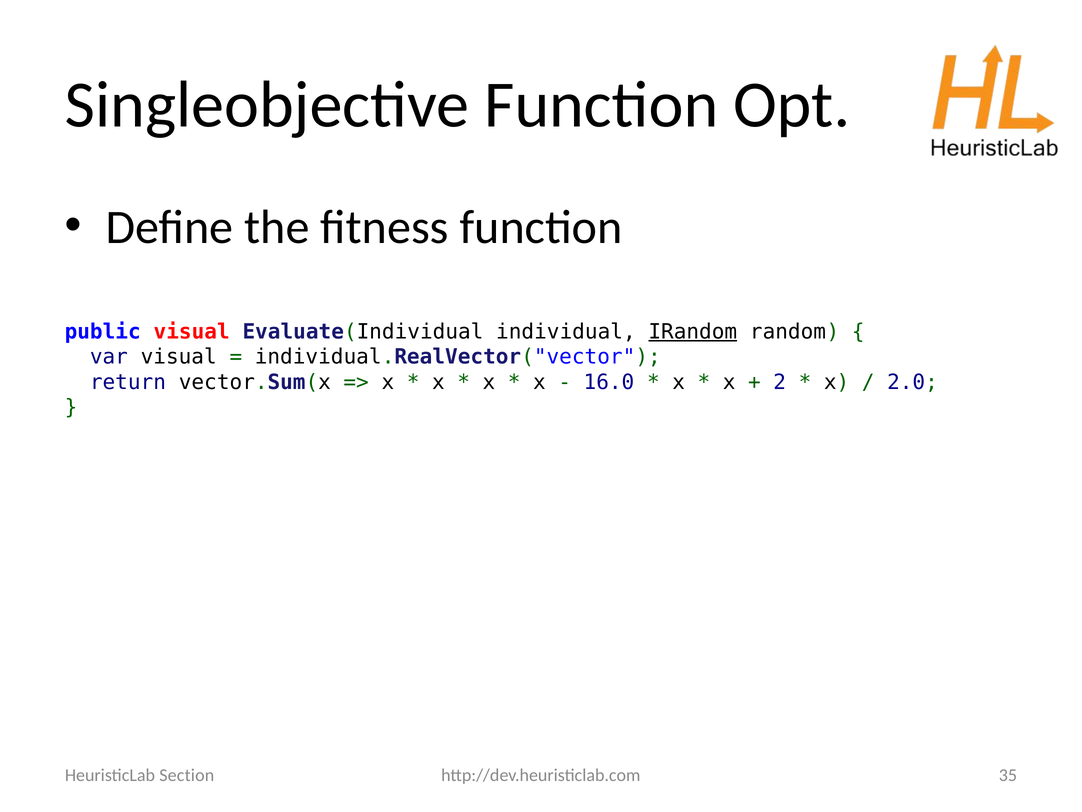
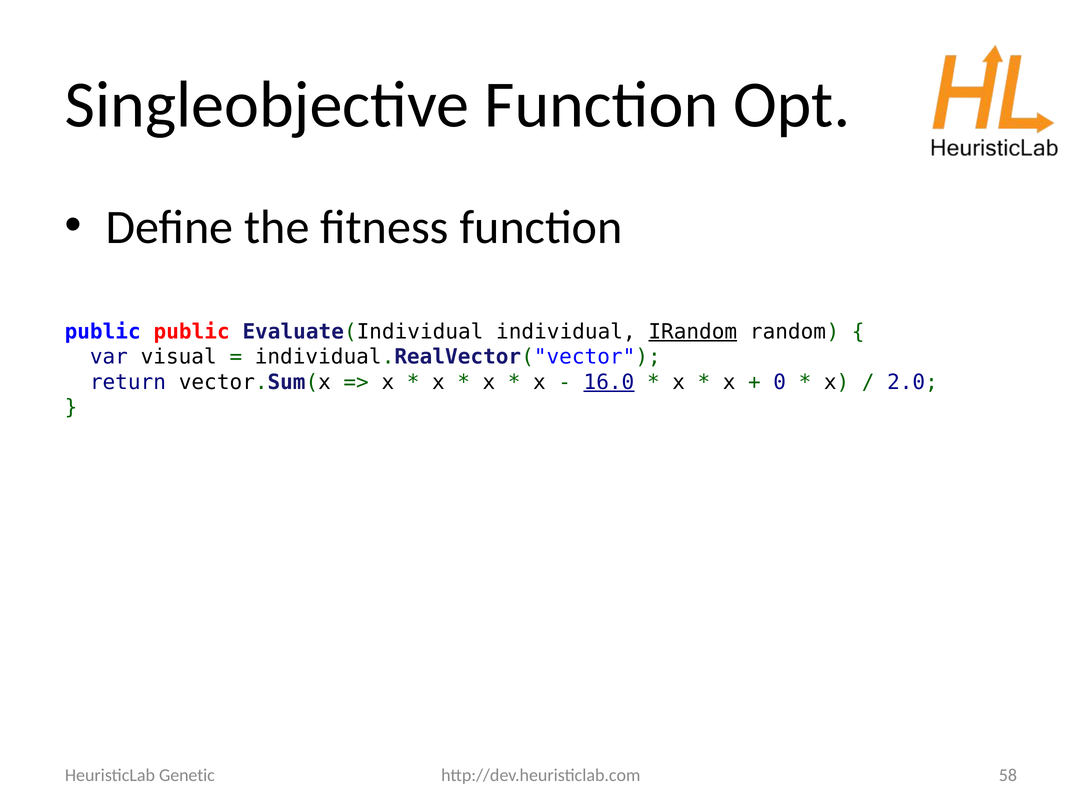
public visual: visual -> public (192, 331)
16.0 underline: none -> present (609, 382)
2: 2 -> 0 (780, 382)
35: 35 -> 58 (1008, 775)
Section: Section -> Genetic (187, 775)
